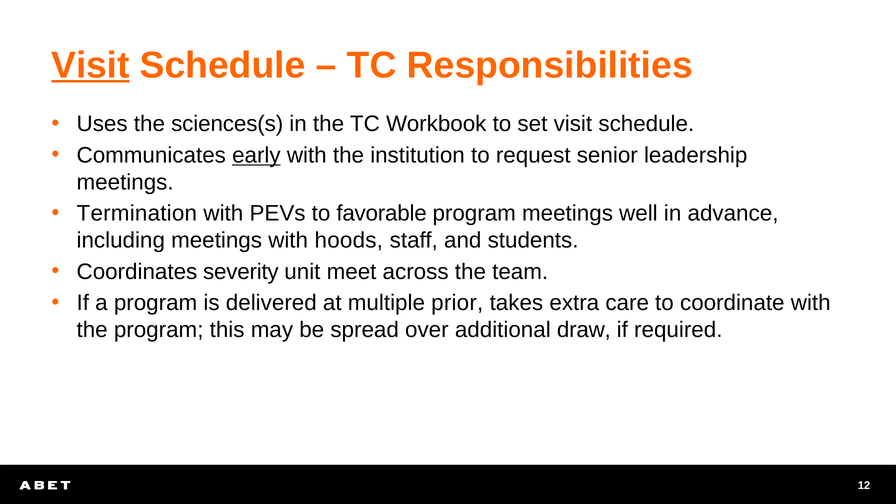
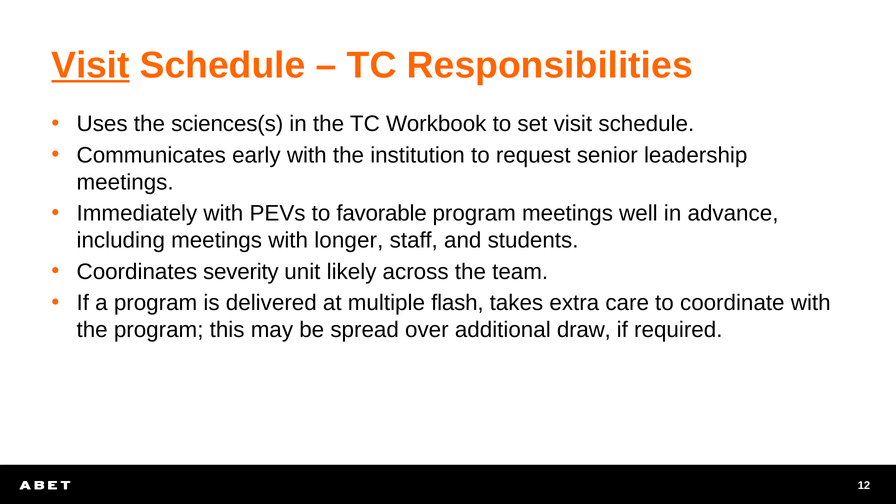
early underline: present -> none (256, 155)
Termination: Termination -> Immediately (137, 214)
hoods: hoods -> longer (349, 240)
meet: meet -> likely (352, 272)
prior: prior -> flash (457, 303)
